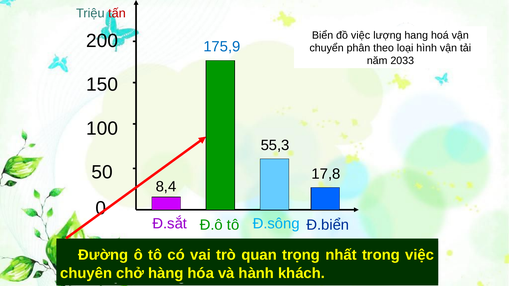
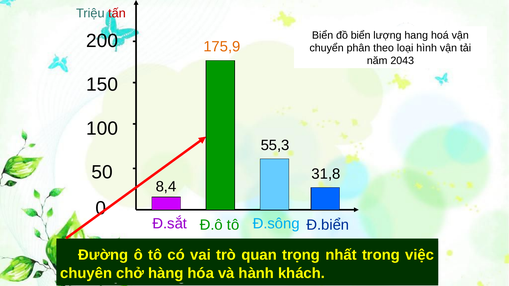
đồ việc: việc -> biển (361, 35)
175,9 colour: blue -> orange (222, 47)
2033: 2033 -> 2043 (402, 61)
17,8: 17,8 -> 31,8 (326, 174)
